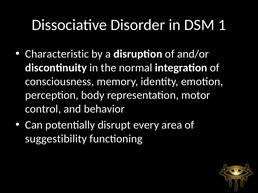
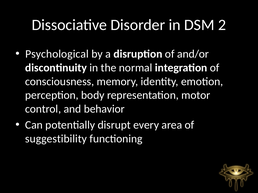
1: 1 -> 2 (222, 25)
Characteristic: Characteristic -> Psychological (57, 54)
